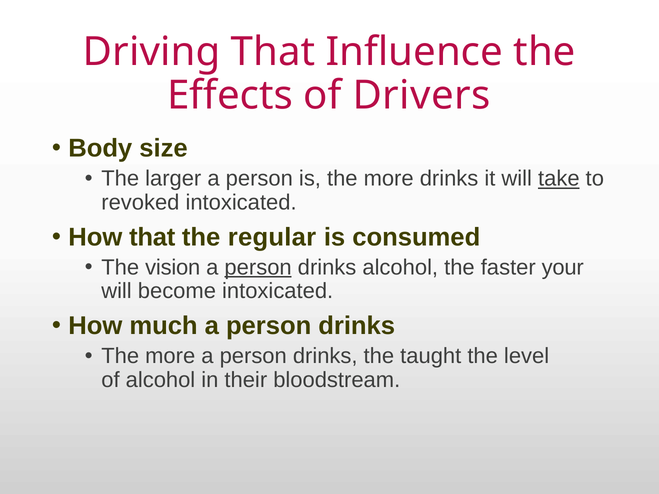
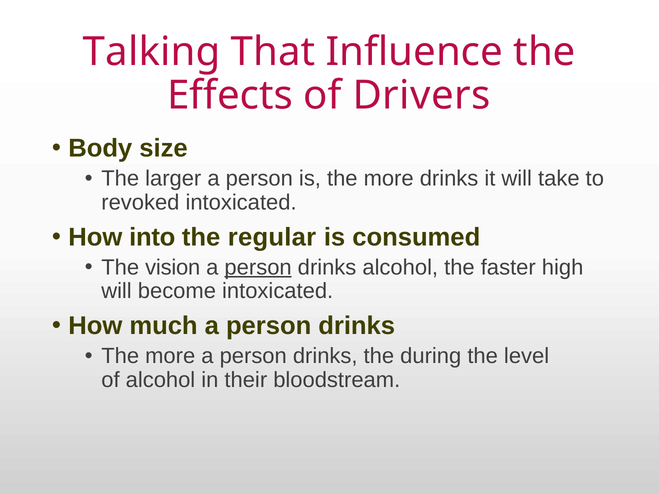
Driving: Driving -> Talking (152, 52)
take underline: present -> none (559, 179)
How that: that -> into (152, 237)
your: your -> high (563, 268)
taught: taught -> during (431, 356)
